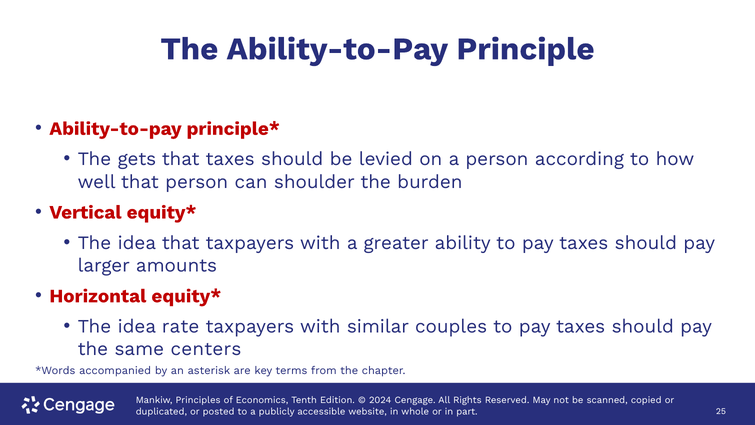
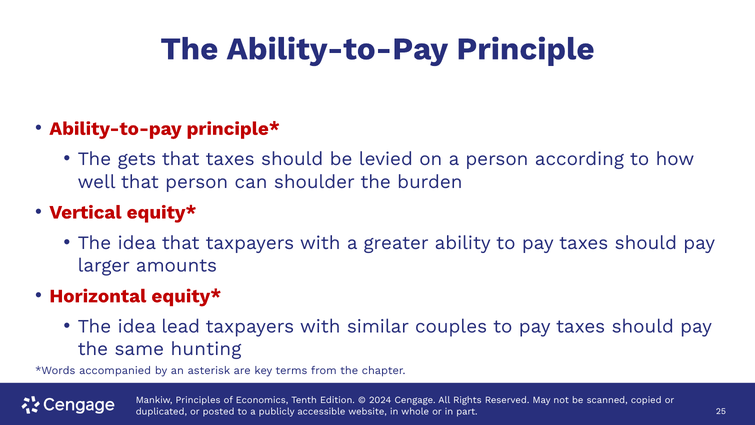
rate: rate -> lead (181, 326)
centers: centers -> hunting (206, 349)
